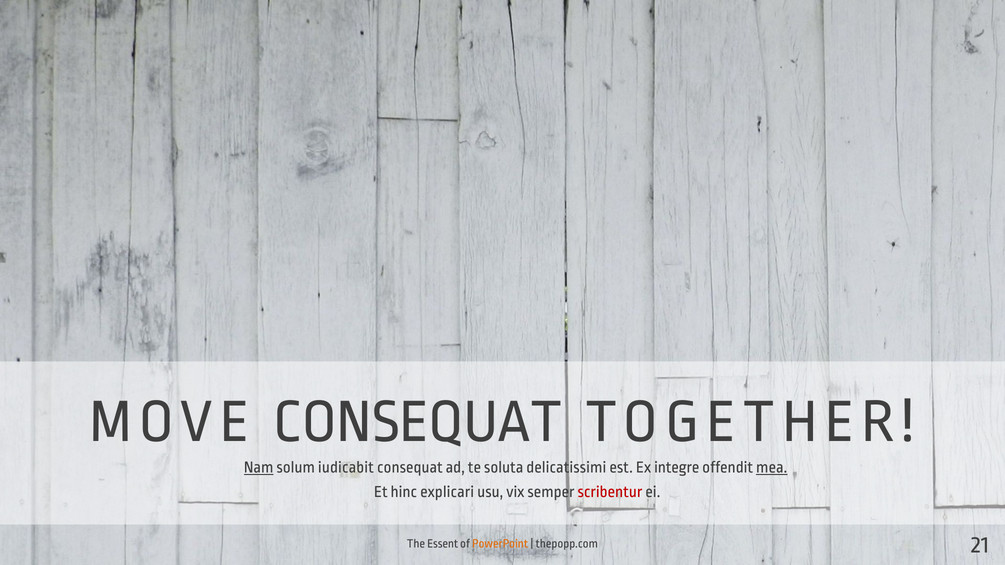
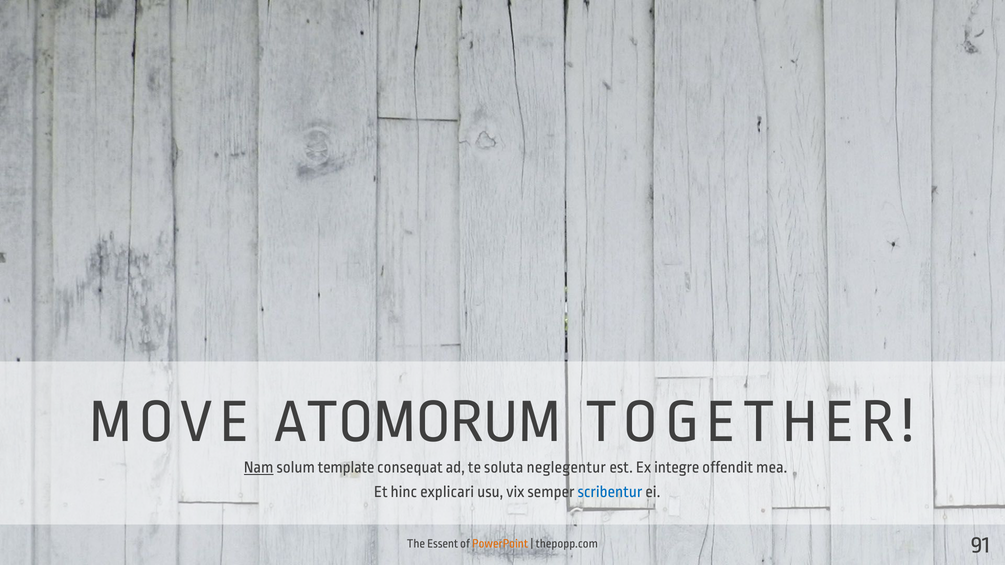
MOVE CONSEQUAT: CONSEQUAT -> ATOMORUM (418, 421)
iudicabit: iudicabit -> template (346, 468)
delicatissimi: delicatissimi -> neglegentur (566, 468)
mea underline: present -> none (772, 468)
scribentur colour: red -> blue (610, 492)
21: 21 -> 91 (980, 545)
